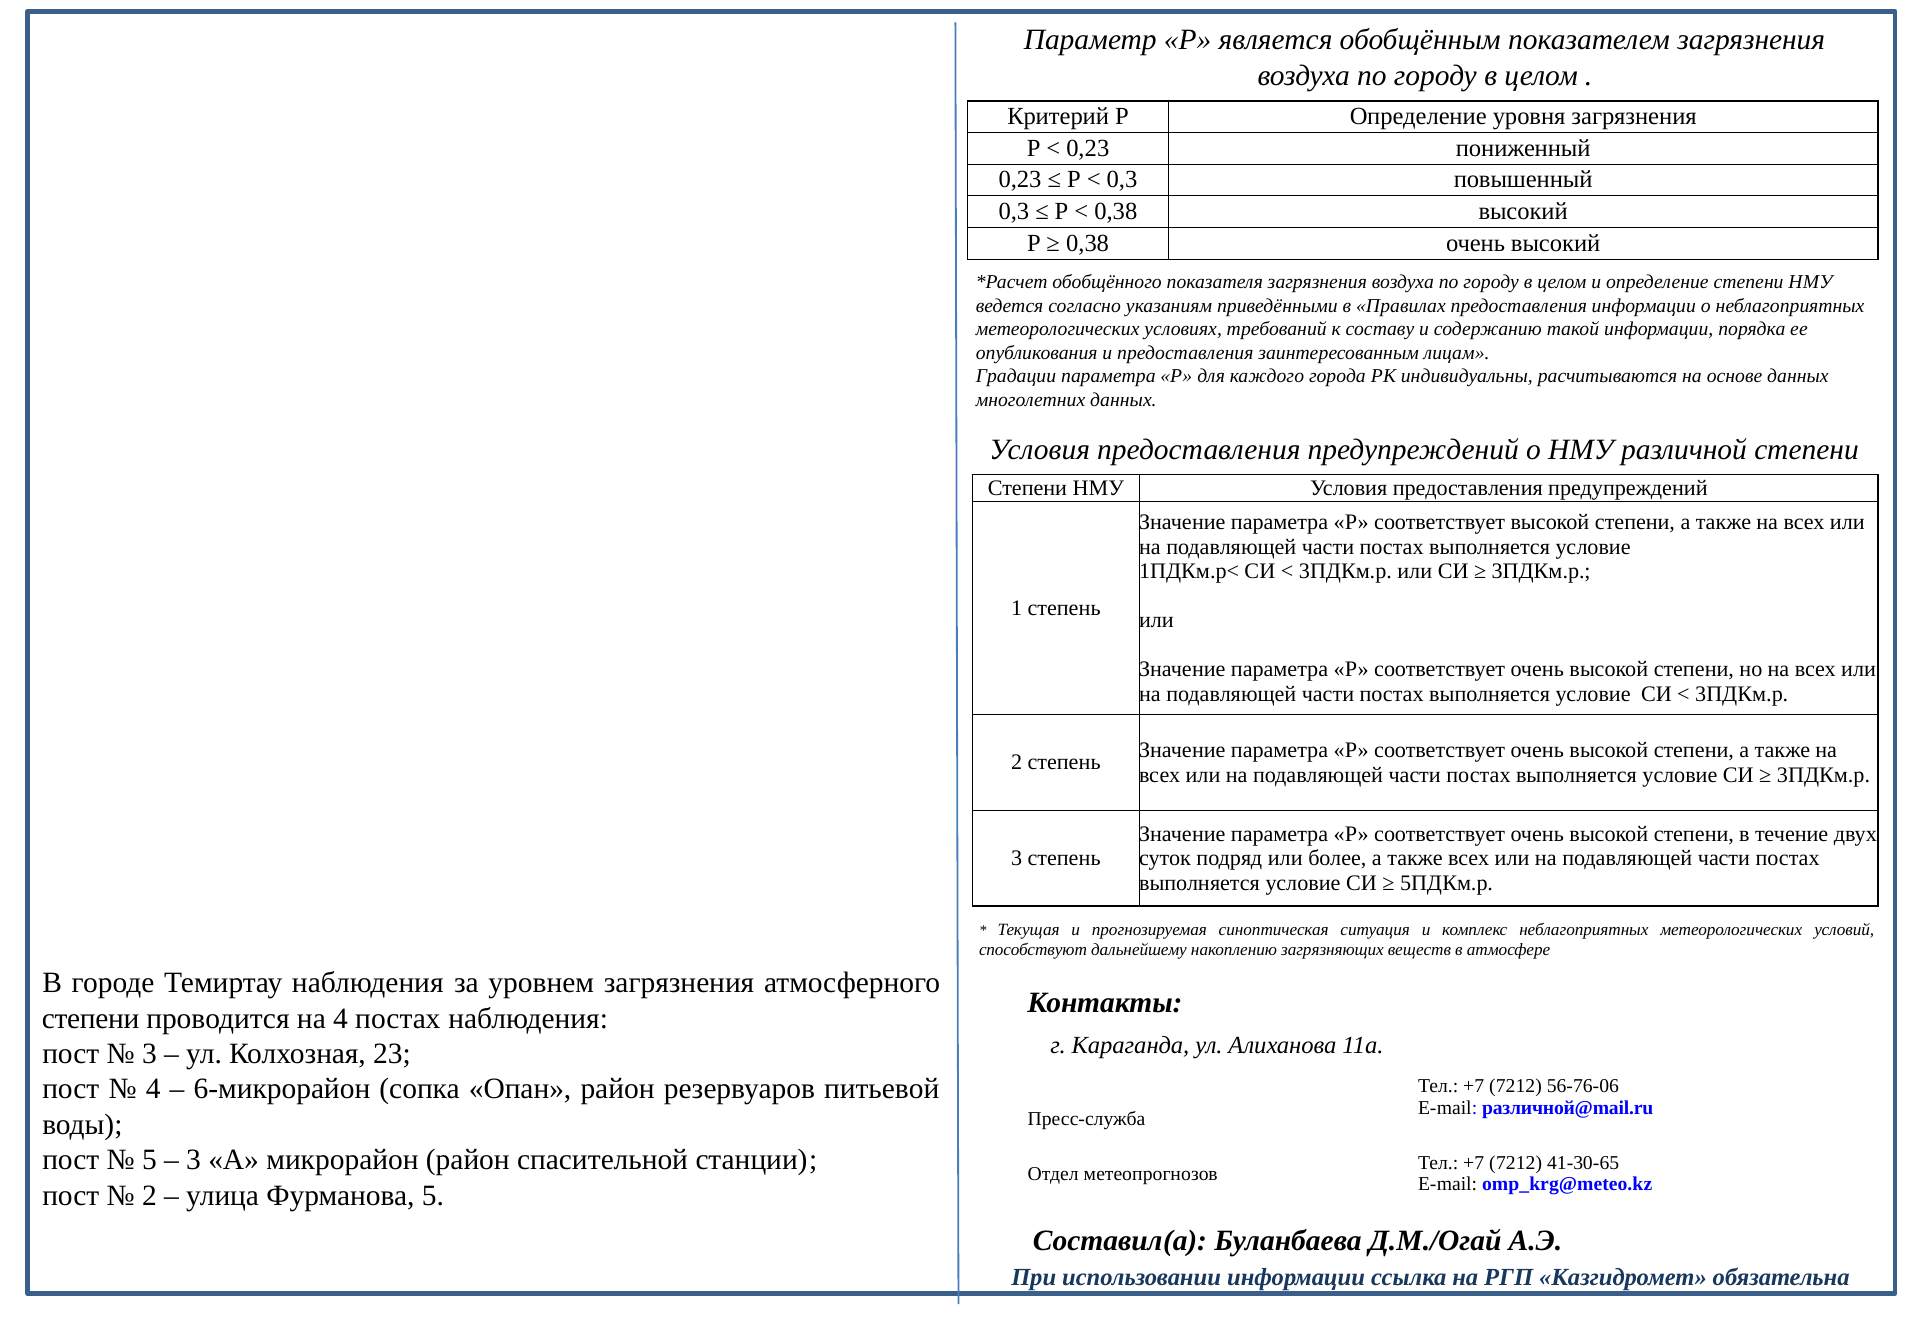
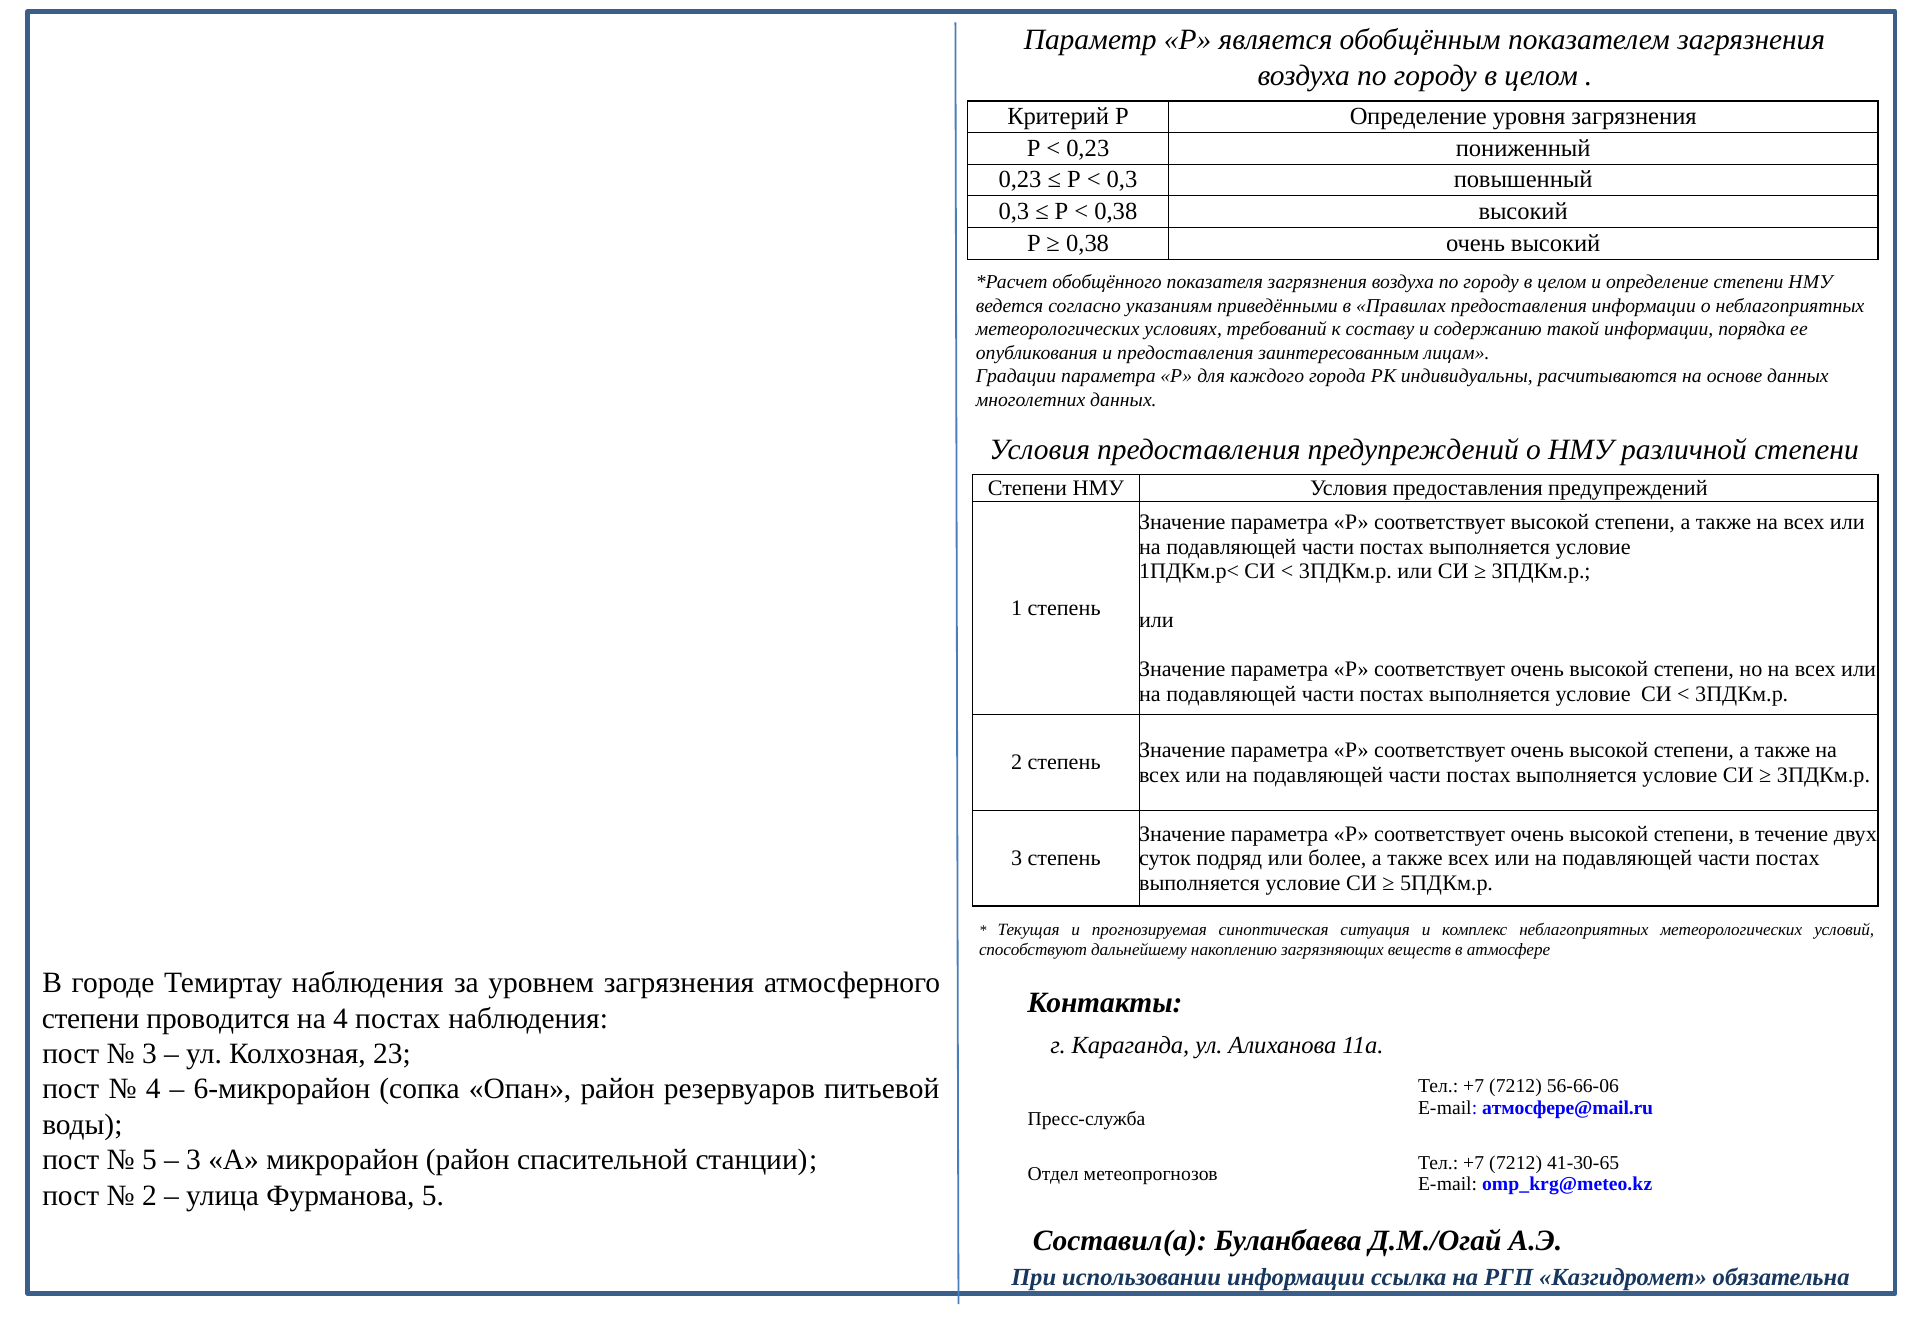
56-76-06: 56-76-06 -> 56-66-06 (1583, 1086)
различной@mail.ru: различной@mail.ru -> атмосфере@mail.ru (1568, 1108)
